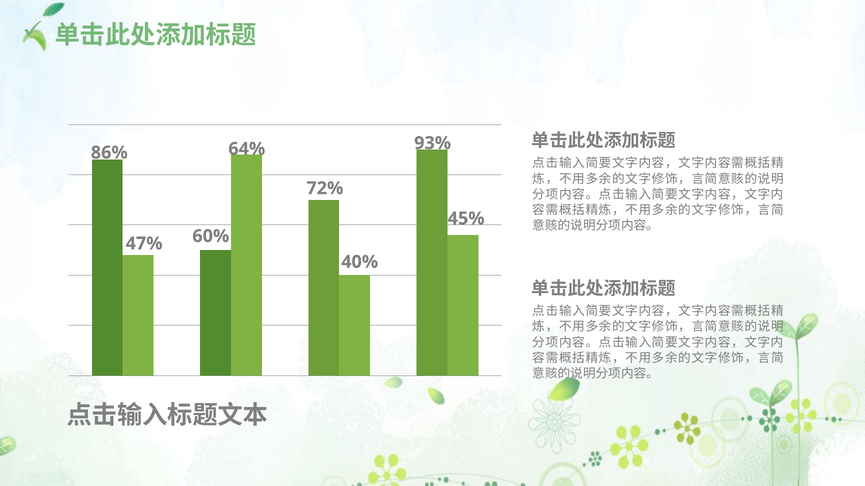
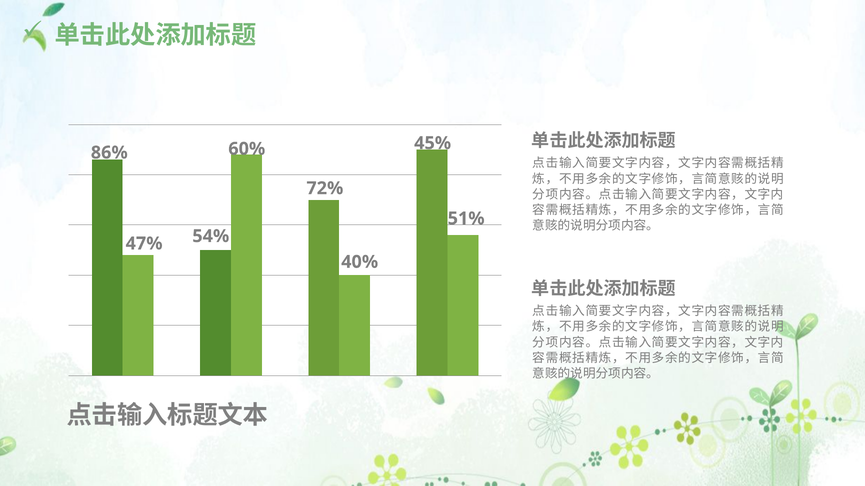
93%: 93% -> 45% (433, 143)
64%: 64% -> 60% (247, 149)
45%: 45% -> 51% (466, 219)
60%: 60% -> 54% (211, 236)
